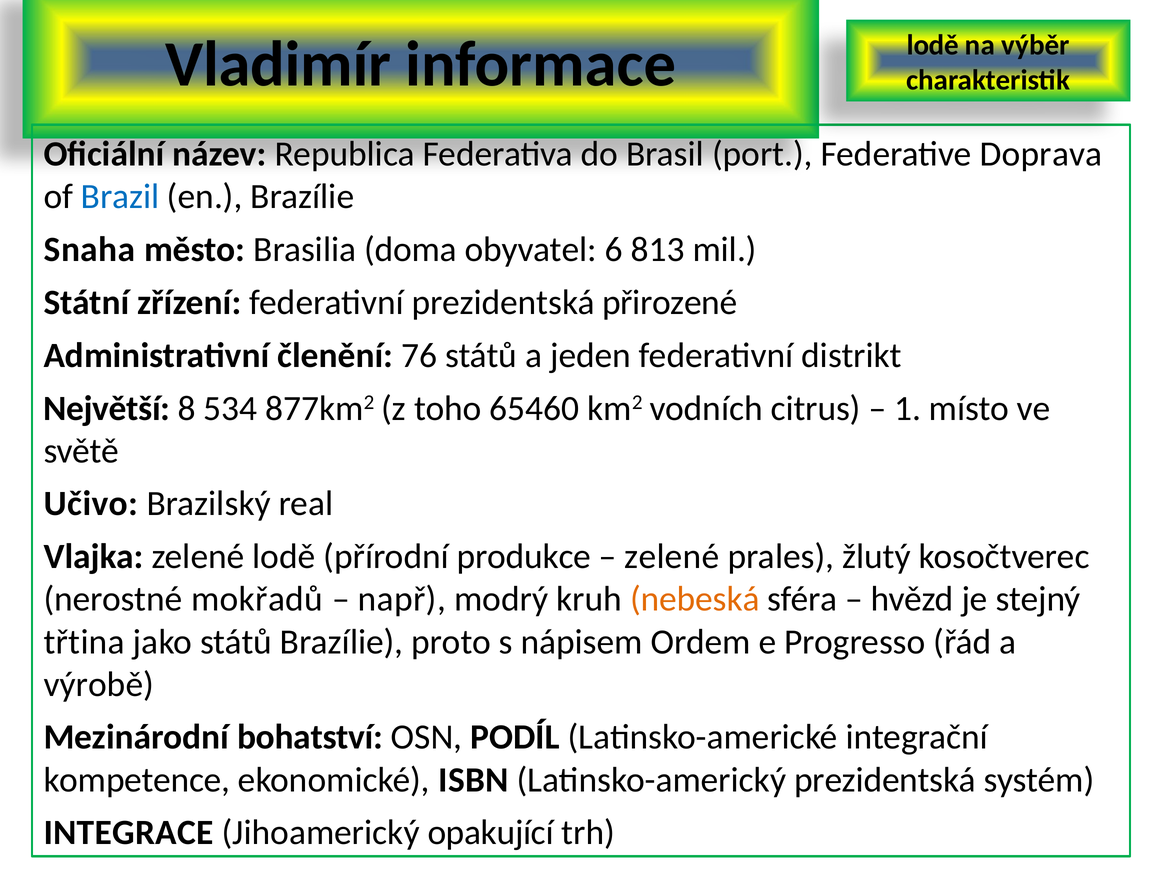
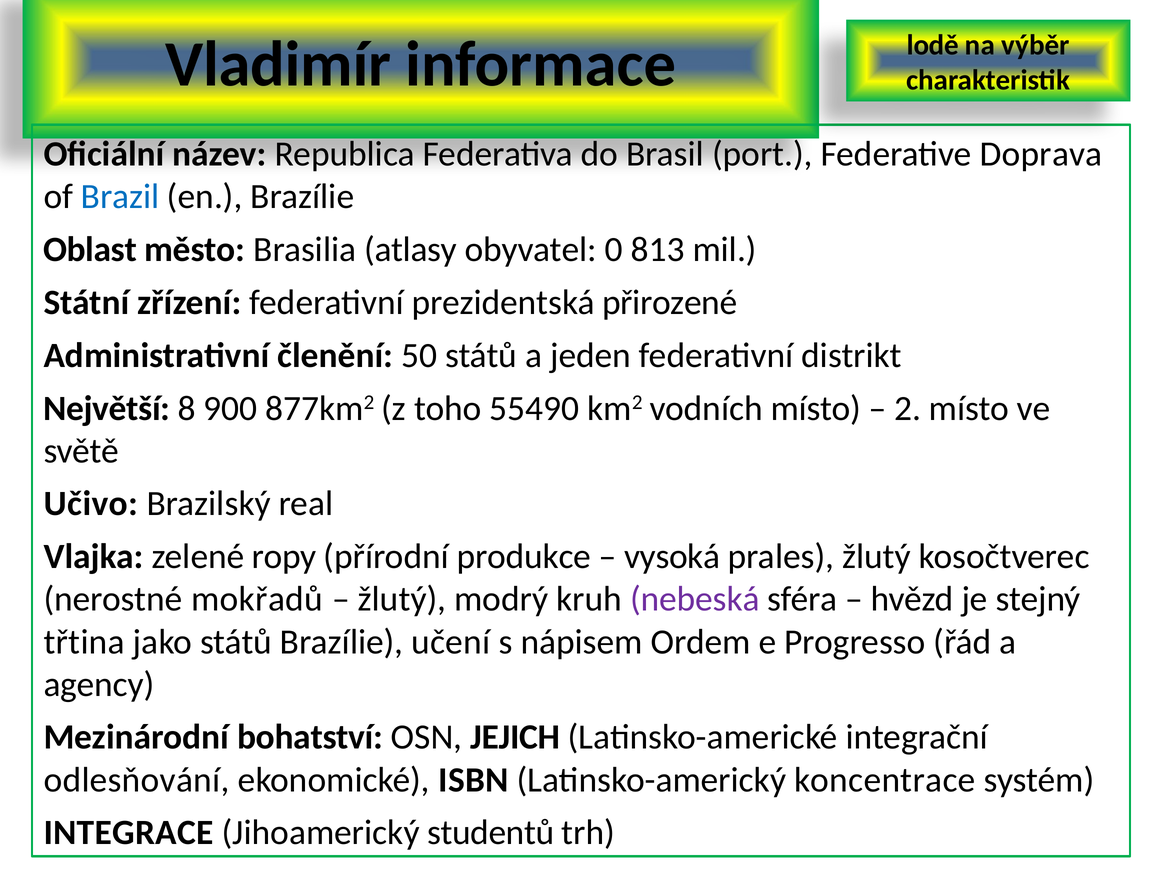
Snaha: Snaha -> Oblast (90, 250)
doma: doma -> atlasy (411, 250)
6: 6 -> 0 (614, 250)
76: 76 -> 50 (419, 356)
534: 534 -> 900 (230, 409)
65460: 65460 -> 55490 (534, 409)
vodních citrus: citrus -> místo (816, 409)
1: 1 -> 2 (908, 409)
zelené lodě: lodě -> ropy (284, 557)
zelené: zelené -> vysoká (672, 557)
např: např -> žlutý (402, 600)
nebeská colour: orange -> purple (695, 600)
proto: proto -> učení (451, 642)
výrobě: výrobě -> agency (99, 685)
PODÍL: PODÍL -> JEJICH (515, 738)
kompetence: kompetence -> odlesňování (137, 780)
Latinsko-americký prezidentská: prezidentská -> koncentrace (885, 780)
opakující: opakující -> studentů (491, 833)
